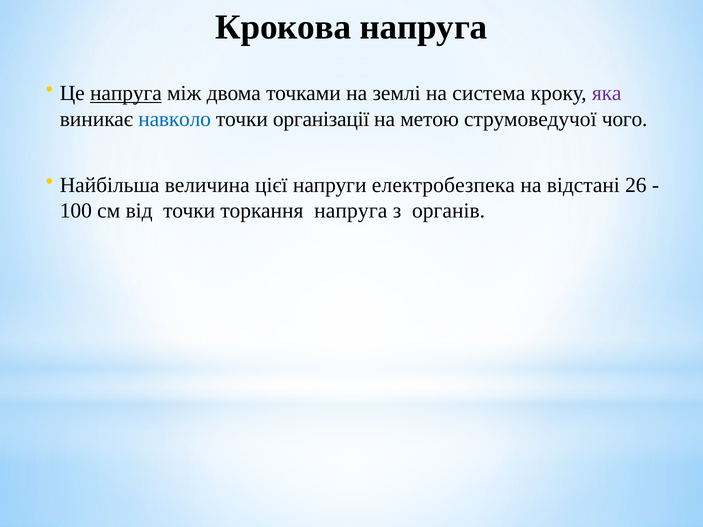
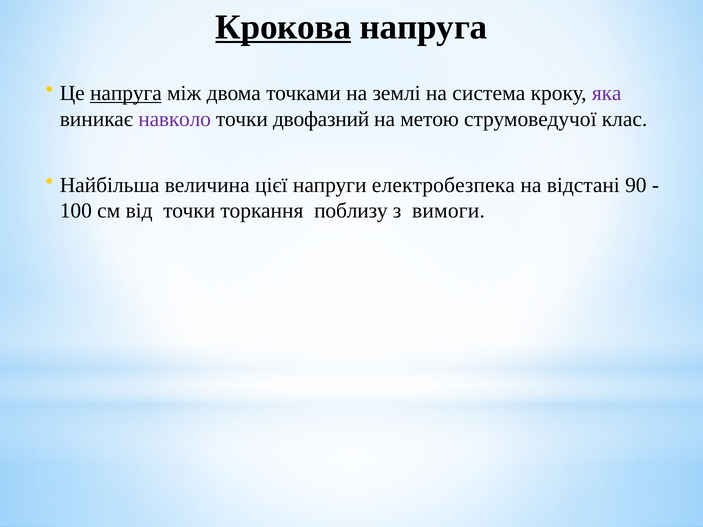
Крокова underline: none -> present (283, 27)
навколо colour: blue -> purple (175, 119)
організації: організації -> двофазний (321, 119)
чого: чого -> клас (625, 119)
26: 26 -> 90 (636, 185)
торкання напруга: напруга -> поблизу (351, 211)
органів: органів -> вимоги (448, 211)
